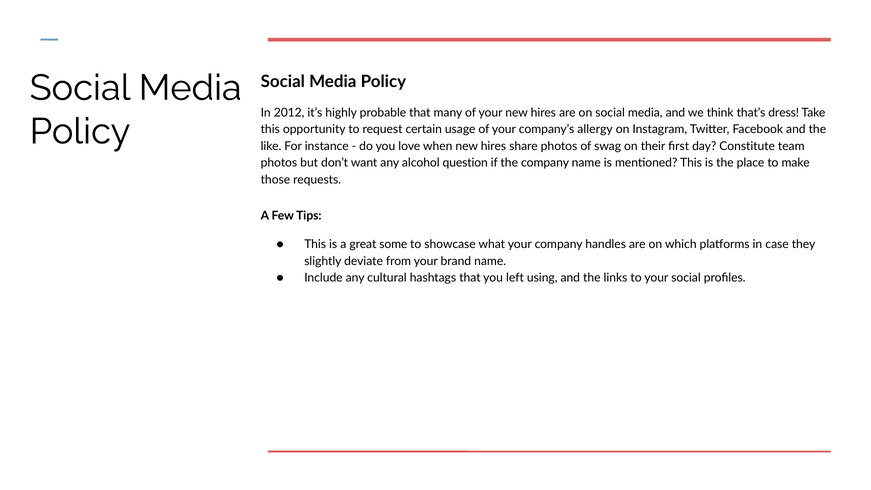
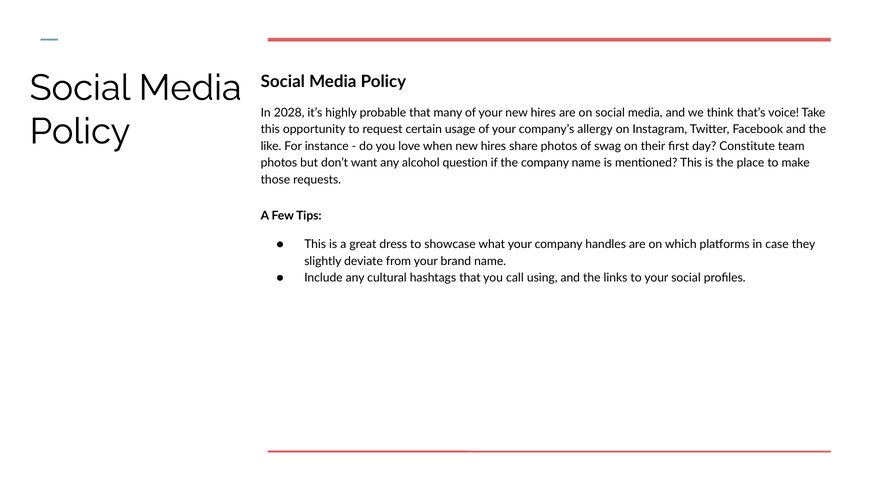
2012: 2012 -> 2028 (289, 113)
dress: dress -> voice (784, 113)
some: some -> dress (393, 244)
left: left -> call (515, 278)
